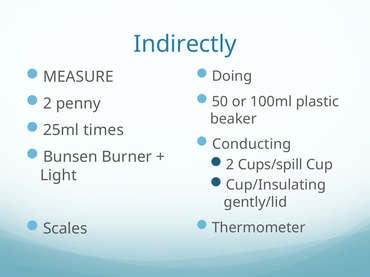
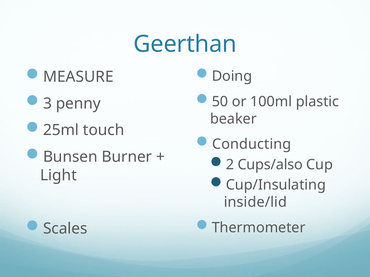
Indirectly: Indirectly -> Geerthan (185, 44)
2: 2 -> 3 (47, 104)
times: times -> touch (104, 130)
Cups/spill: Cups/spill -> Cups/also (270, 165)
gently/lid: gently/lid -> inside/lid (255, 203)
